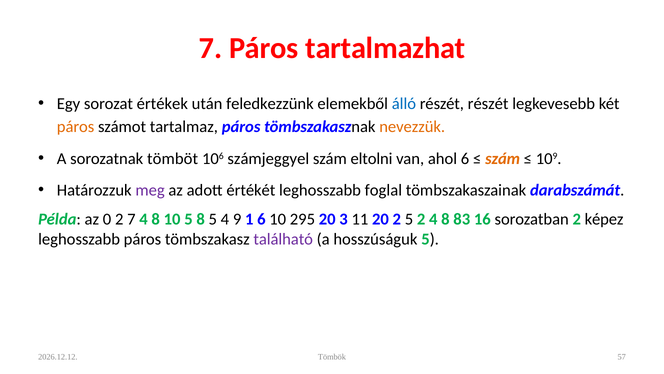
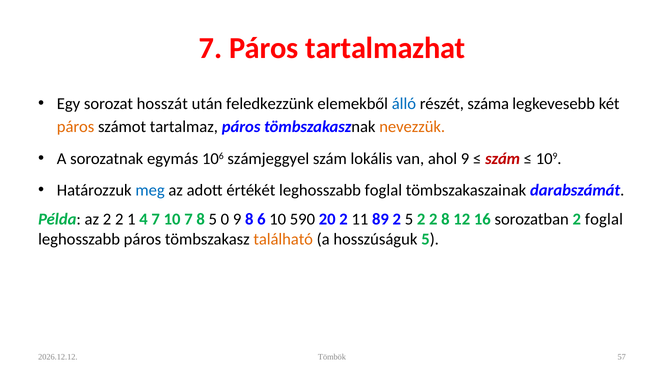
értékek: értékek -> hosszát (162, 104)
részét részét: részét -> száma (488, 104)
tömböt: tömböt -> egymás (173, 158)
eltolni: eltolni -> lokális (371, 158)
ahol 6: 6 -> 9 (465, 158)
szám colour: orange -> red (503, 158)
meg colour: purple -> blue (150, 190)
az 0: 0 -> 2 (107, 219)
2 7: 7 -> 1 (131, 219)
8: 8 -> 7 (156, 219)
10 5: 5 -> 7 (188, 219)
5 4: 4 -> 0 (225, 219)
9 1: 1 -> 8 (249, 219)
295: 295 -> 590 (302, 219)
20 3: 3 -> 2 (344, 219)
11 20: 20 -> 89 (380, 219)
5 2 4: 4 -> 2 (433, 219)
83: 83 -> 12 (462, 219)
2 képez: képez -> foglal (604, 219)
található colour: purple -> orange (283, 239)
